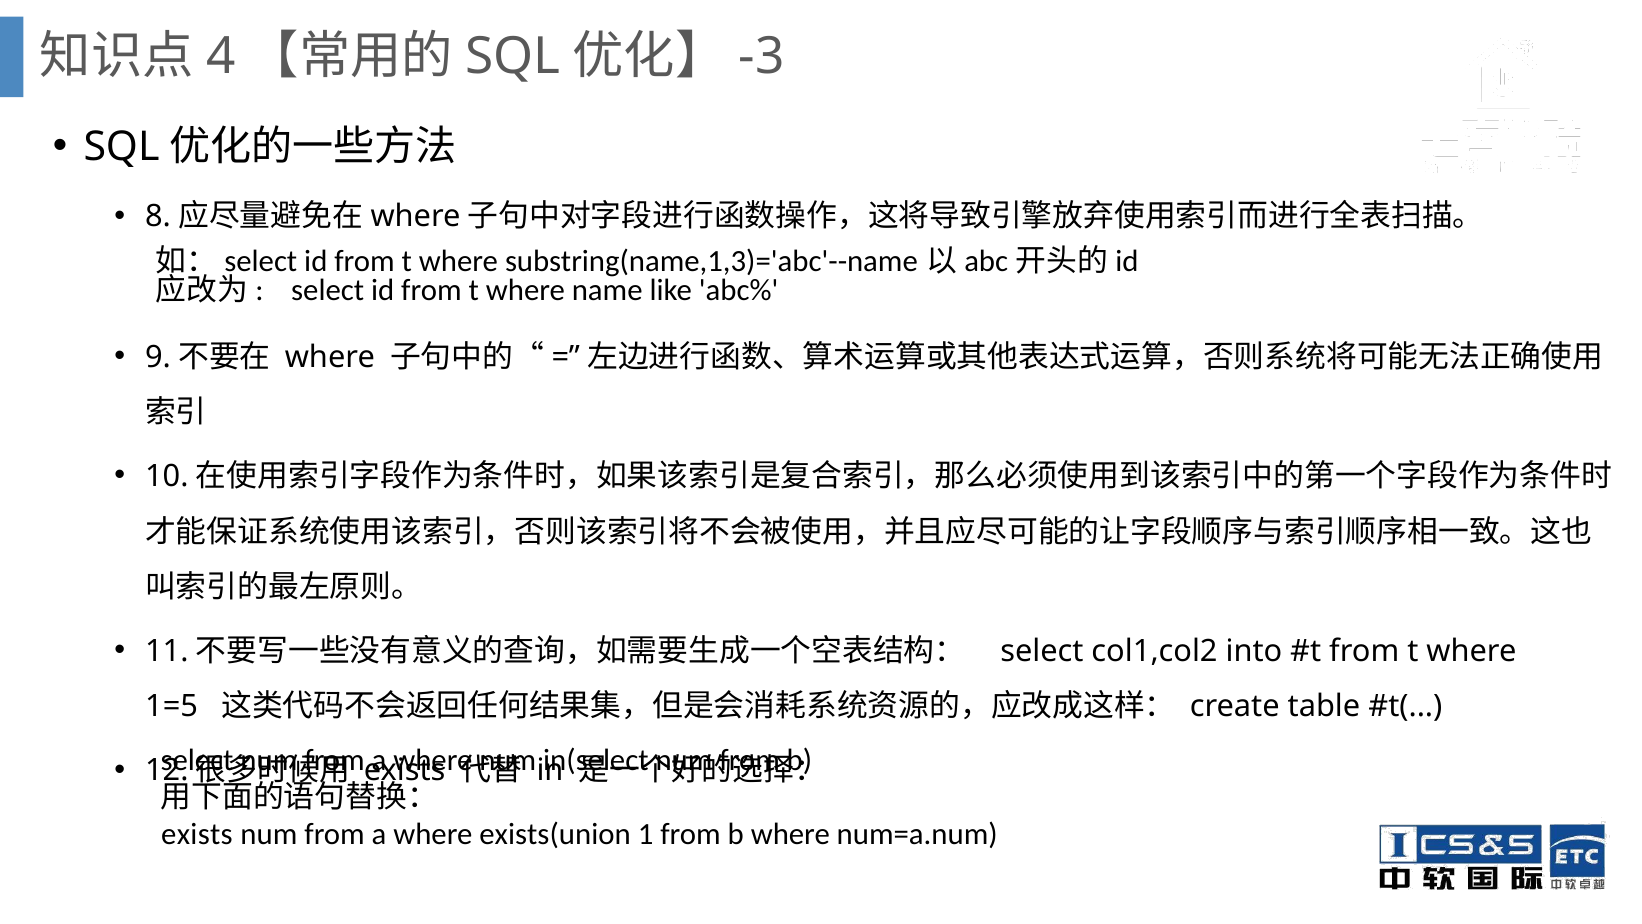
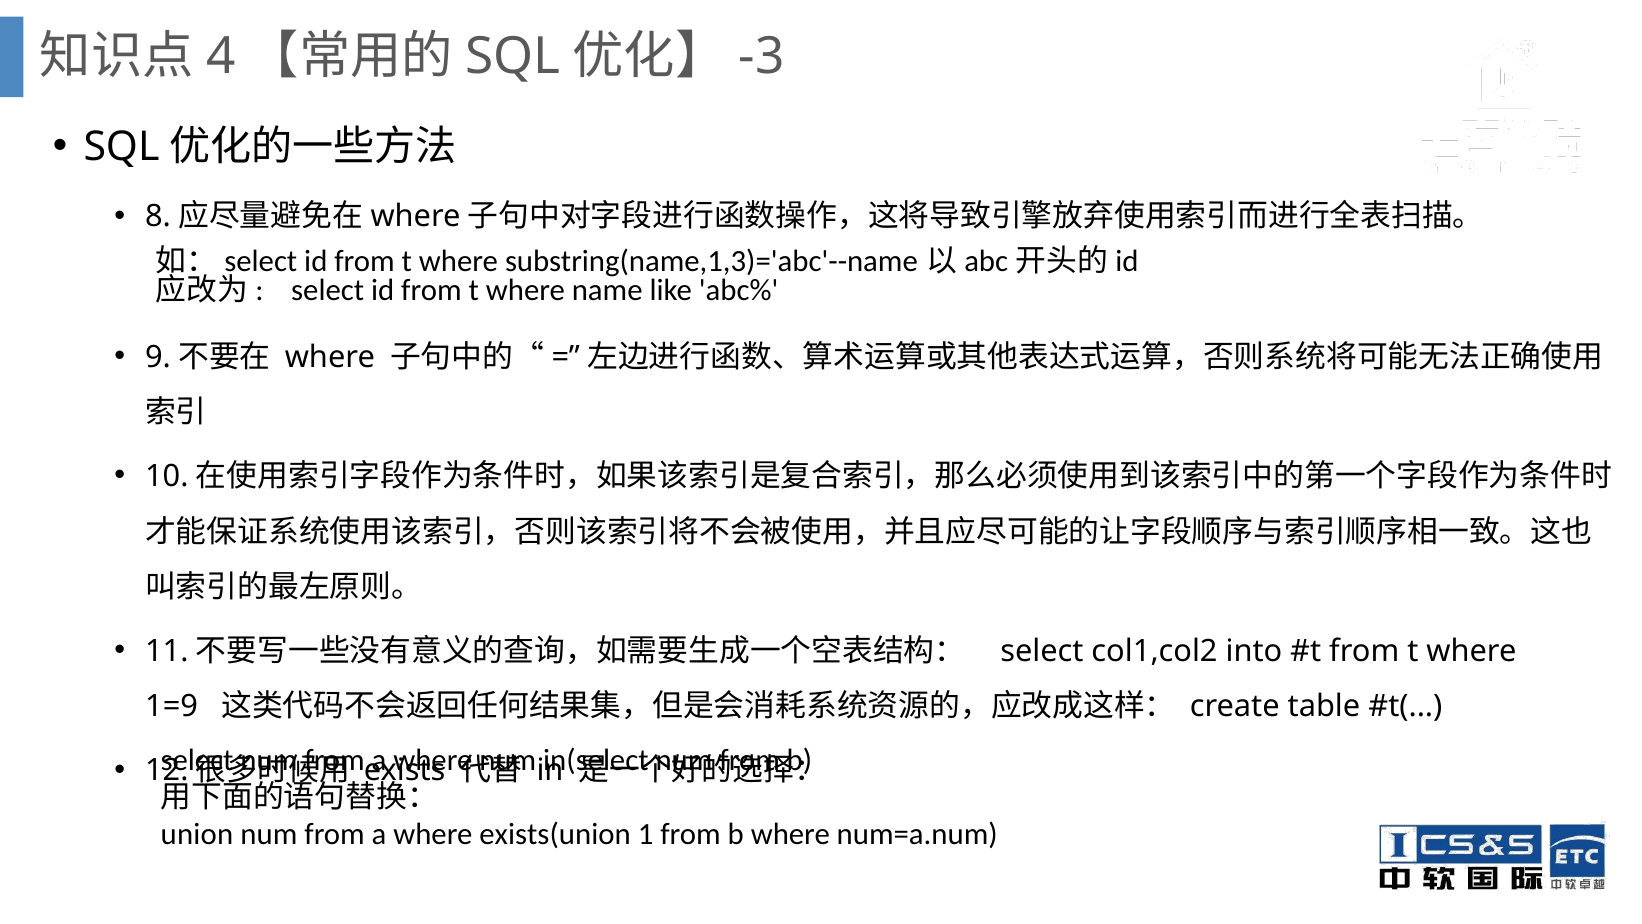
1=5: 1=5 -> 1=9 (172, 706)
exists: exists -> union (197, 834)
